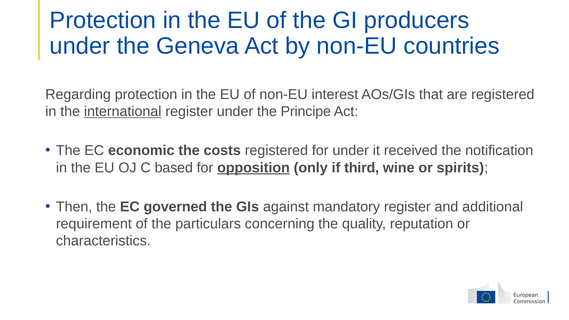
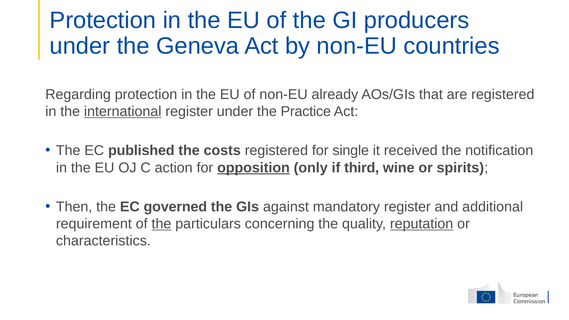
interest: interest -> already (335, 94)
Principe: Principe -> Practice (306, 112)
economic: economic -> published (141, 151)
for under: under -> single (351, 151)
based: based -> action (174, 168)
the underline: none -> present (161, 224)
reputation underline: none -> present (422, 224)
